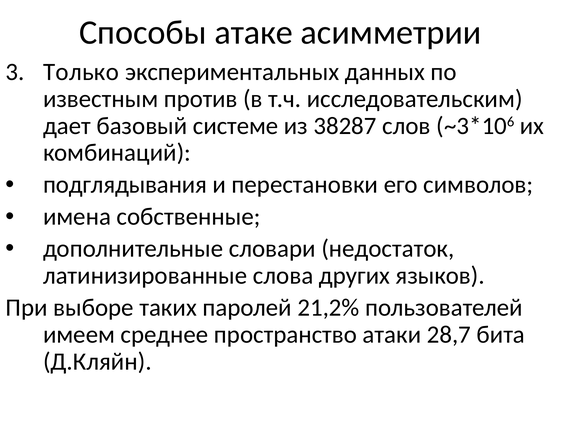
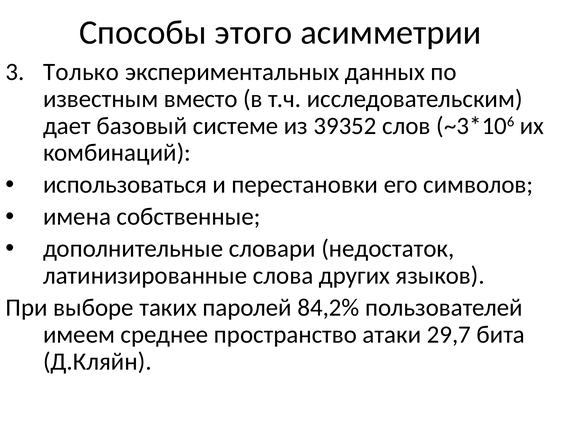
атаке: атаке -> этого (253, 32)
против: против -> вместо (201, 99)
38287: 38287 -> 39352 (345, 126)
подглядывания: подглядывания -> использоваться (125, 185)
21,2%: 21,2% -> 84,2% (328, 307)
28,7: 28,7 -> 29,7 (449, 334)
